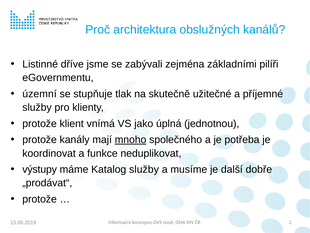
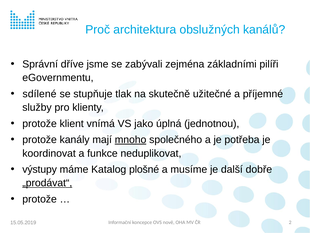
Listinné: Listinné -> Správní (40, 64)
územní: územní -> sdílené (40, 94)
Katalog služby: služby -> plošné (144, 169)
„prodávat“ underline: none -> present (47, 183)
